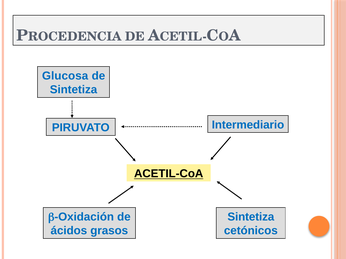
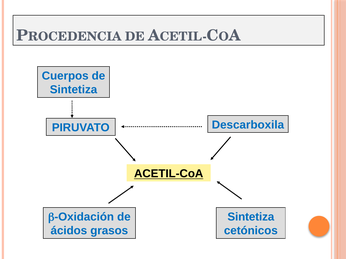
Glucosa: Glucosa -> Cuerpos (65, 76)
Intermediario: Intermediario -> Descarboxila (248, 125)
